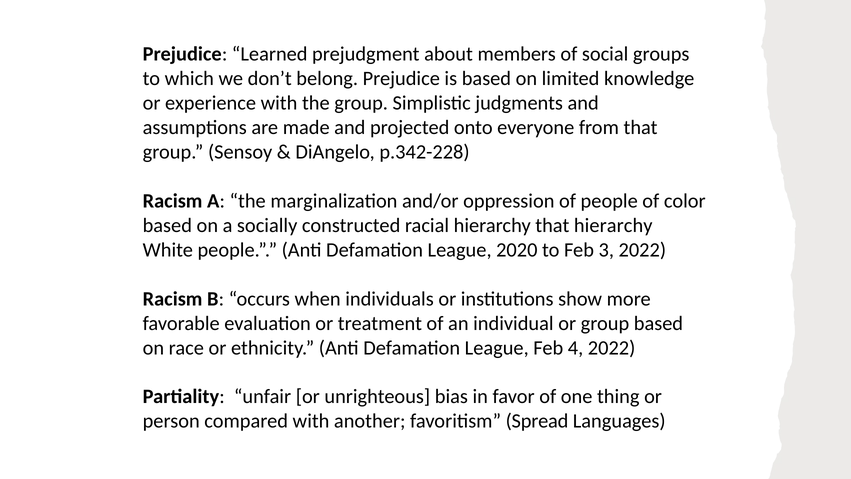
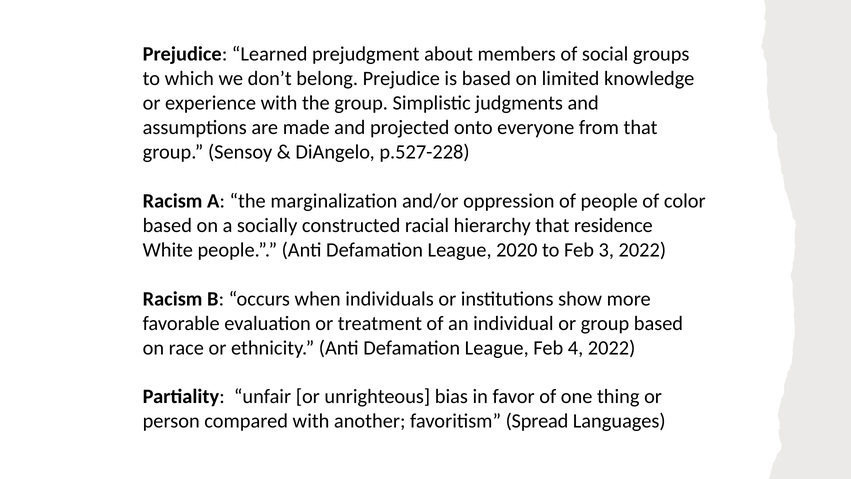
p.342-228: p.342-228 -> p.527-228 (424, 152)
that hierarchy: hierarchy -> residence (613, 225)
